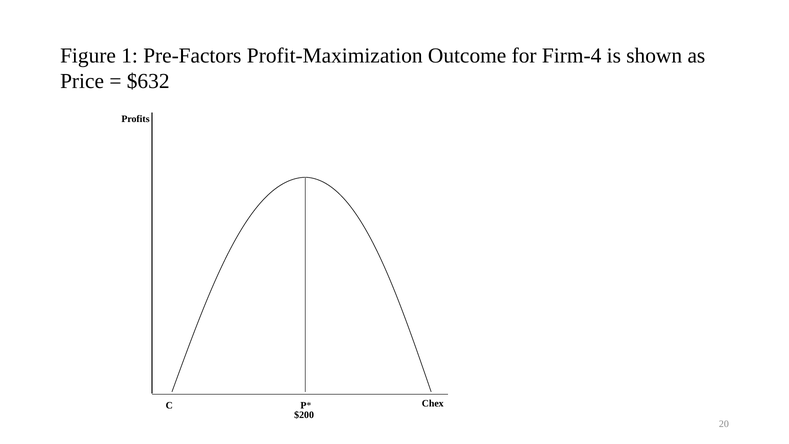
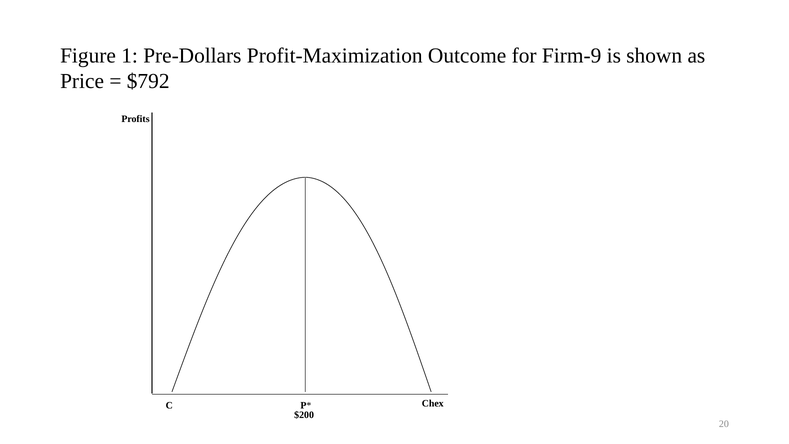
Pre-Factors: Pre-Factors -> Pre-Dollars (192, 56)
Firm-4: Firm-4 -> Firm-9 (572, 56)
$632: $632 -> $792 (148, 81)
